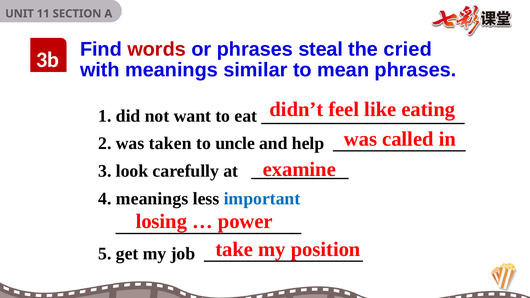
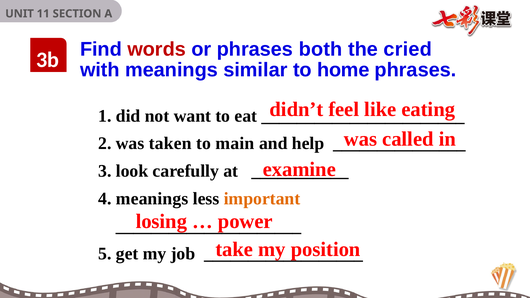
steal: steal -> both (321, 49)
mean: mean -> home (343, 70)
uncle: uncle -> main (235, 144)
important colour: blue -> orange (262, 199)
